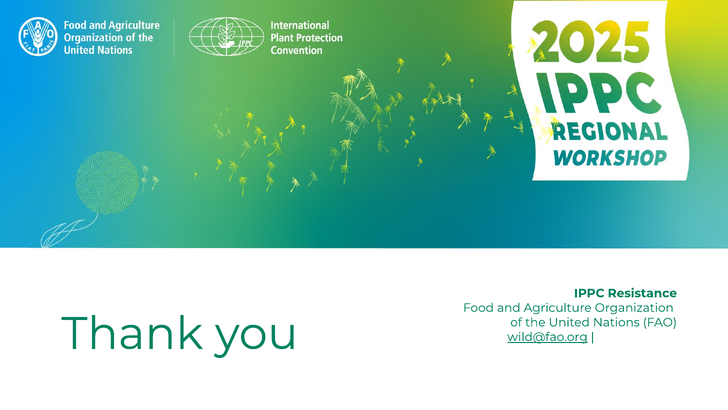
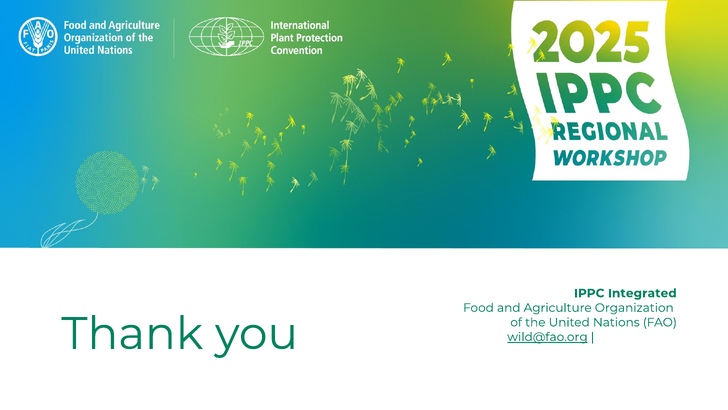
Resistance: Resistance -> Integrated (642, 293)
